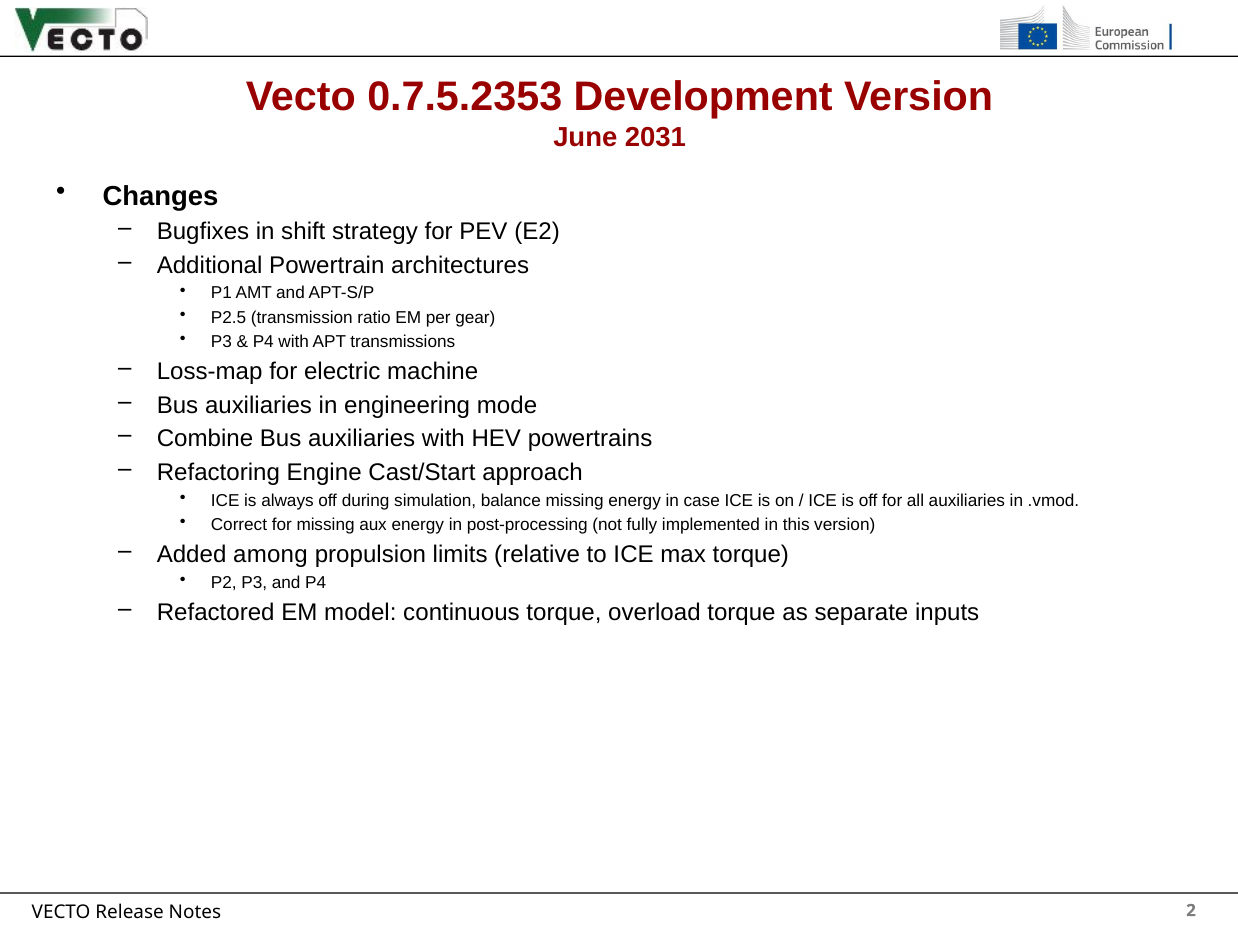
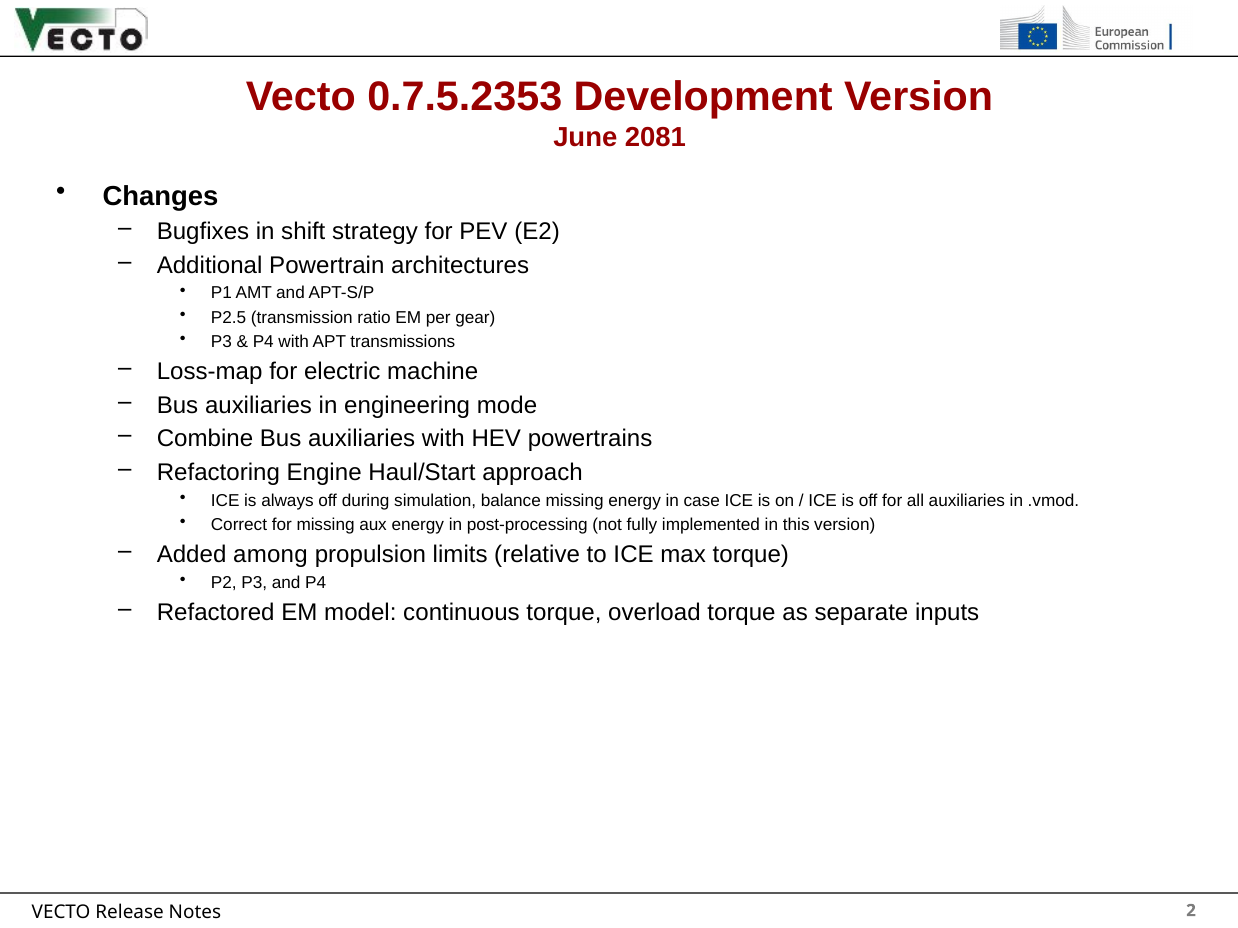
2031: 2031 -> 2081 (655, 137)
Cast/Start: Cast/Start -> Haul/Start (422, 473)
